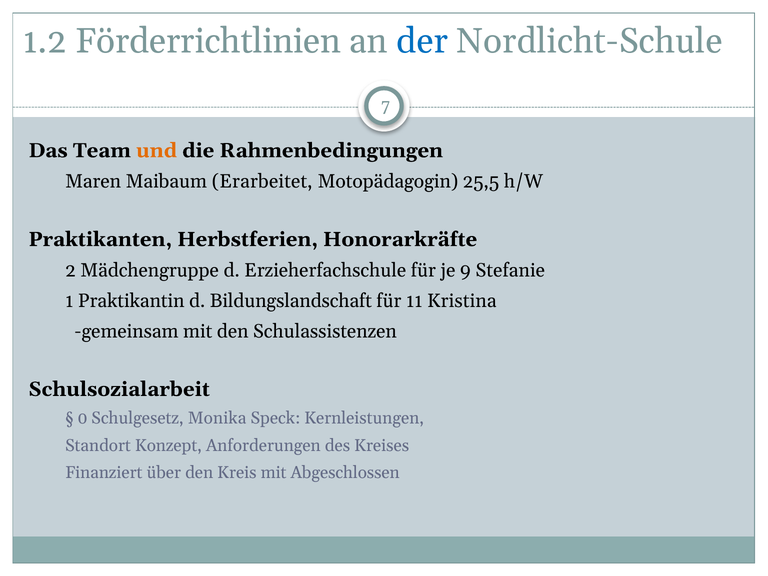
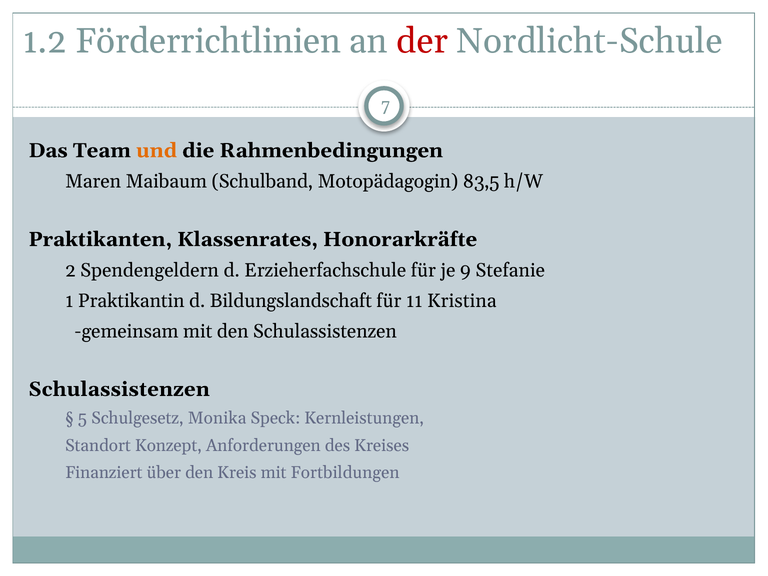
der colour: blue -> red (422, 41)
Erarbeitet: Erarbeitet -> Schulband (262, 182)
25,5: 25,5 -> 83,5 (481, 182)
Herbstferien: Herbstferien -> Klassenrates (248, 239)
Mädchengruppe: Mädchengruppe -> Spendengeldern (150, 270)
Schulsozialarbeit: Schulsozialarbeit -> Schulassistenzen (119, 389)
0: 0 -> 5 (82, 418)
Abgeschlossen: Abgeschlossen -> Fortbildungen (345, 473)
